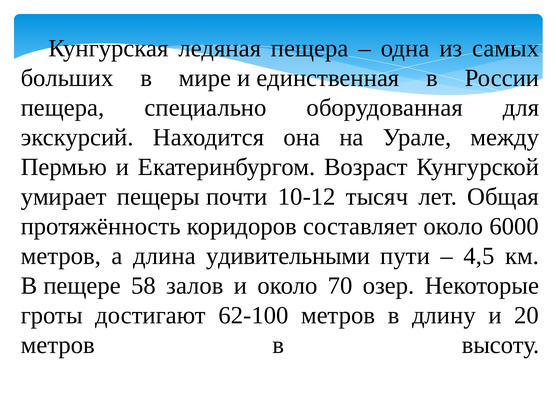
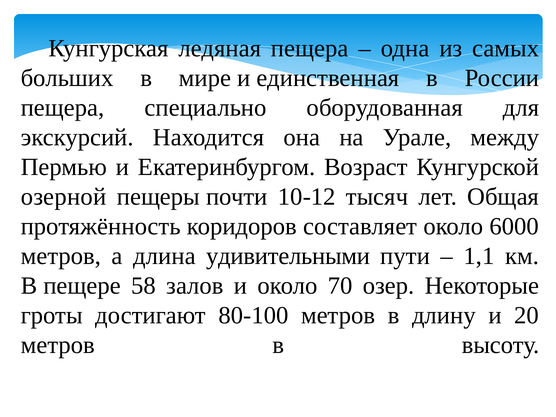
умирает: умирает -> озерной (64, 197)
4,5: 4,5 -> 1,1 (479, 256)
62-100: 62-100 -> 80-100 (253, 315)
